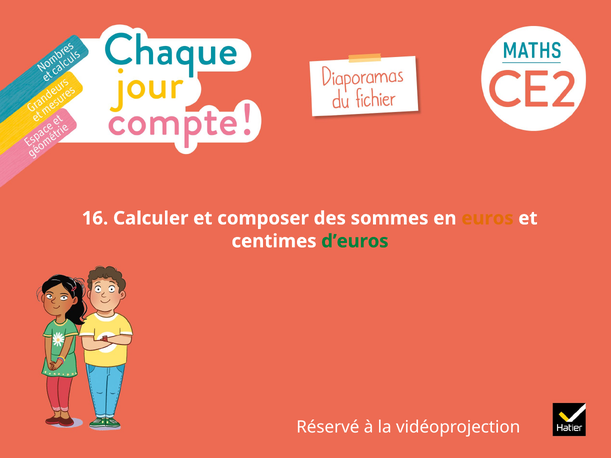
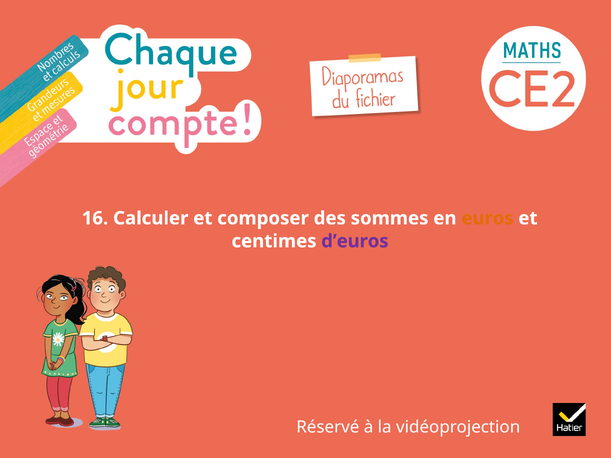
d’euros colour: green -> purple (355, 241)
